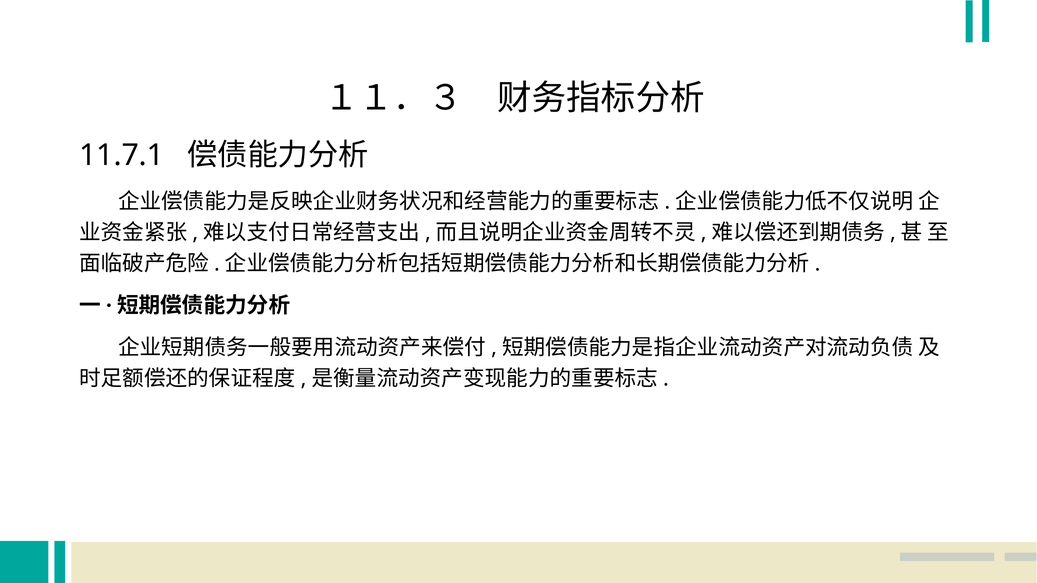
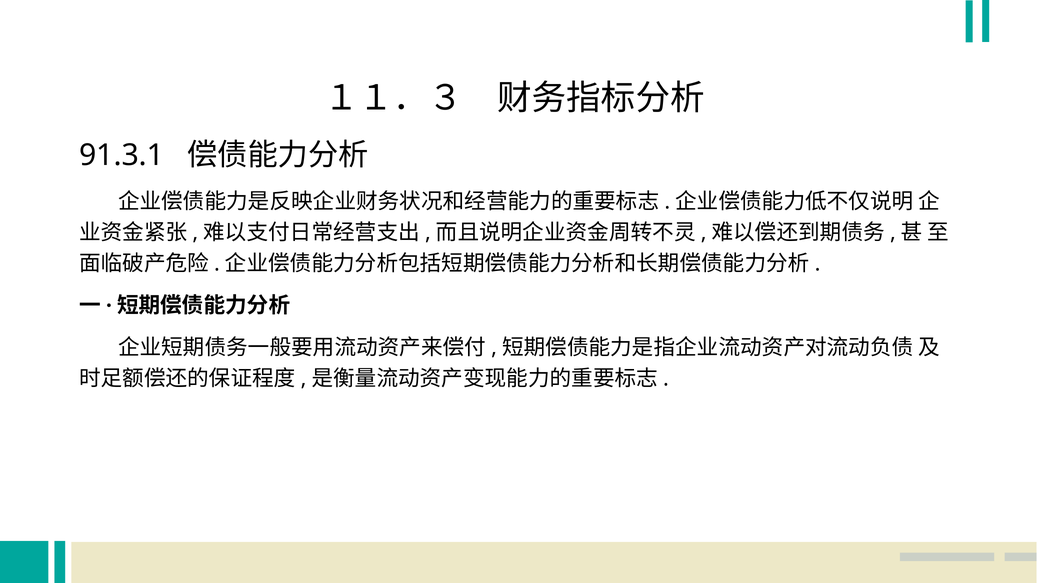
11.7.1: 11.7.1 -> 91.3.1 (122, 155)
